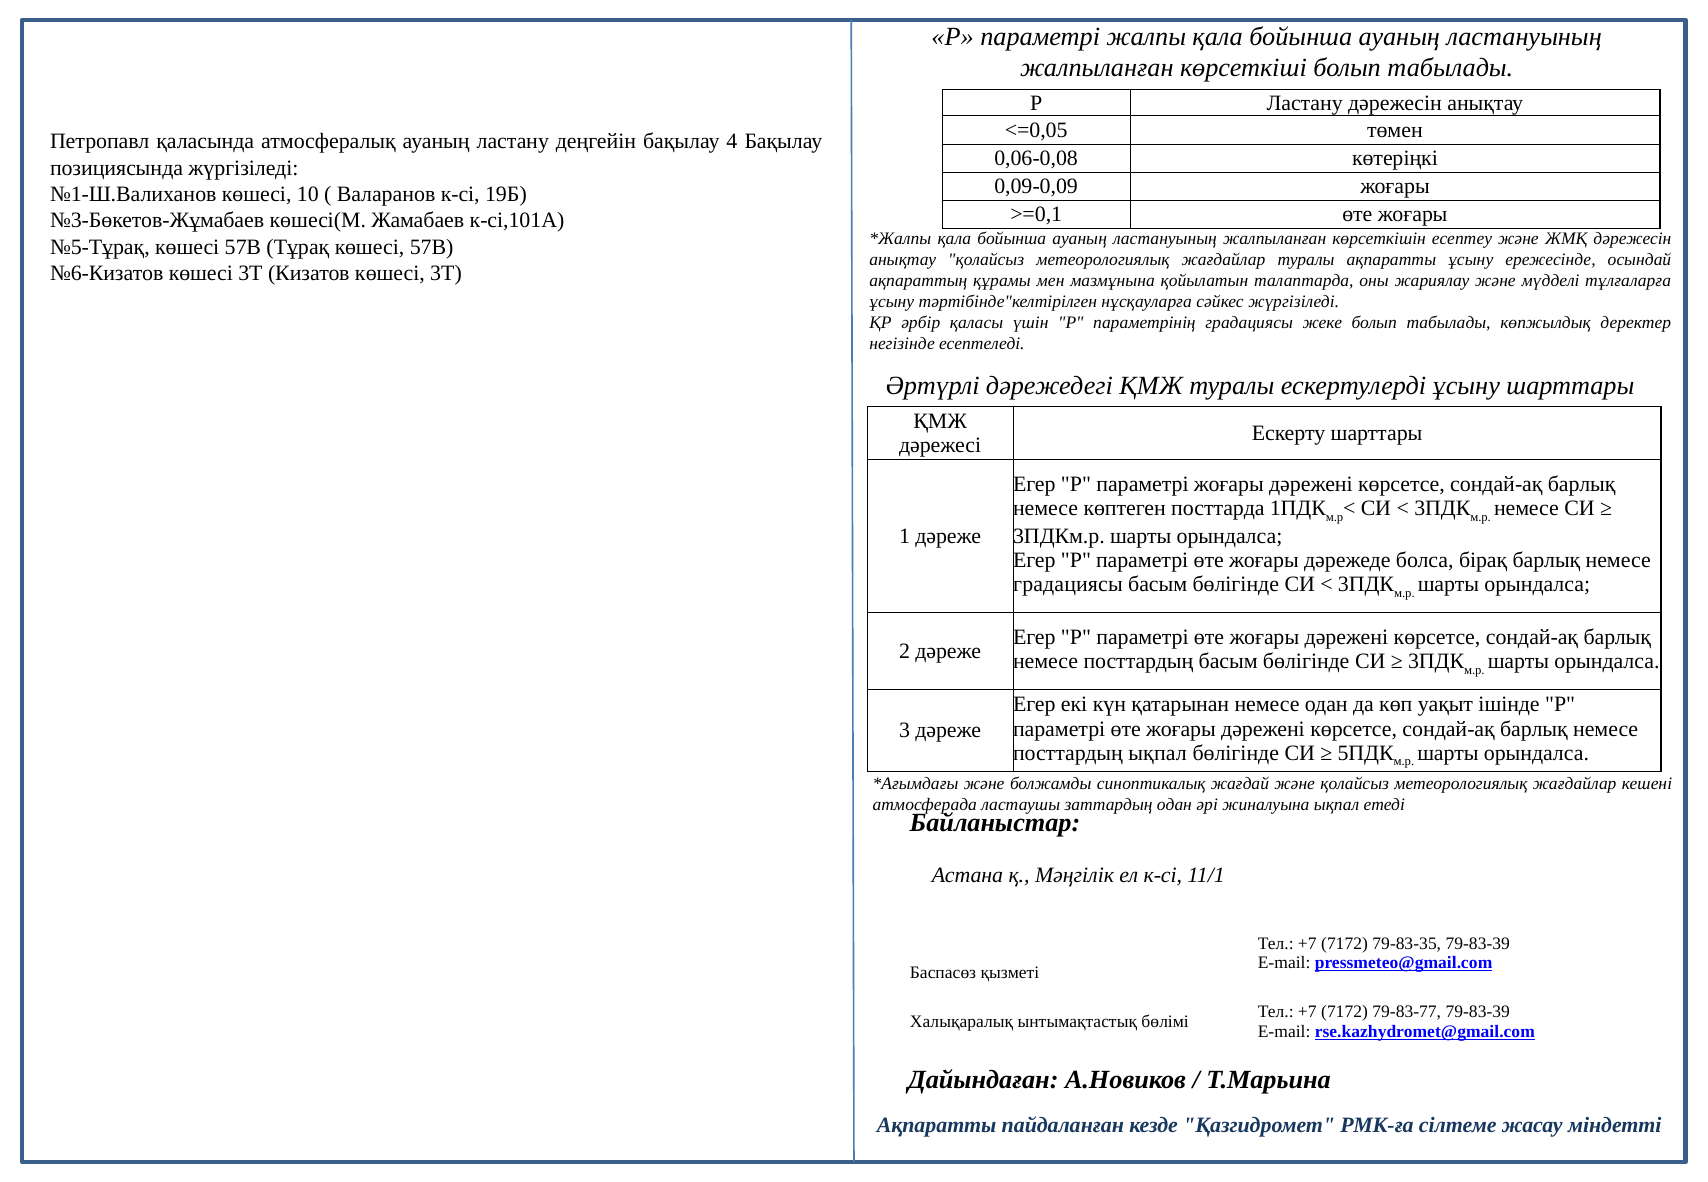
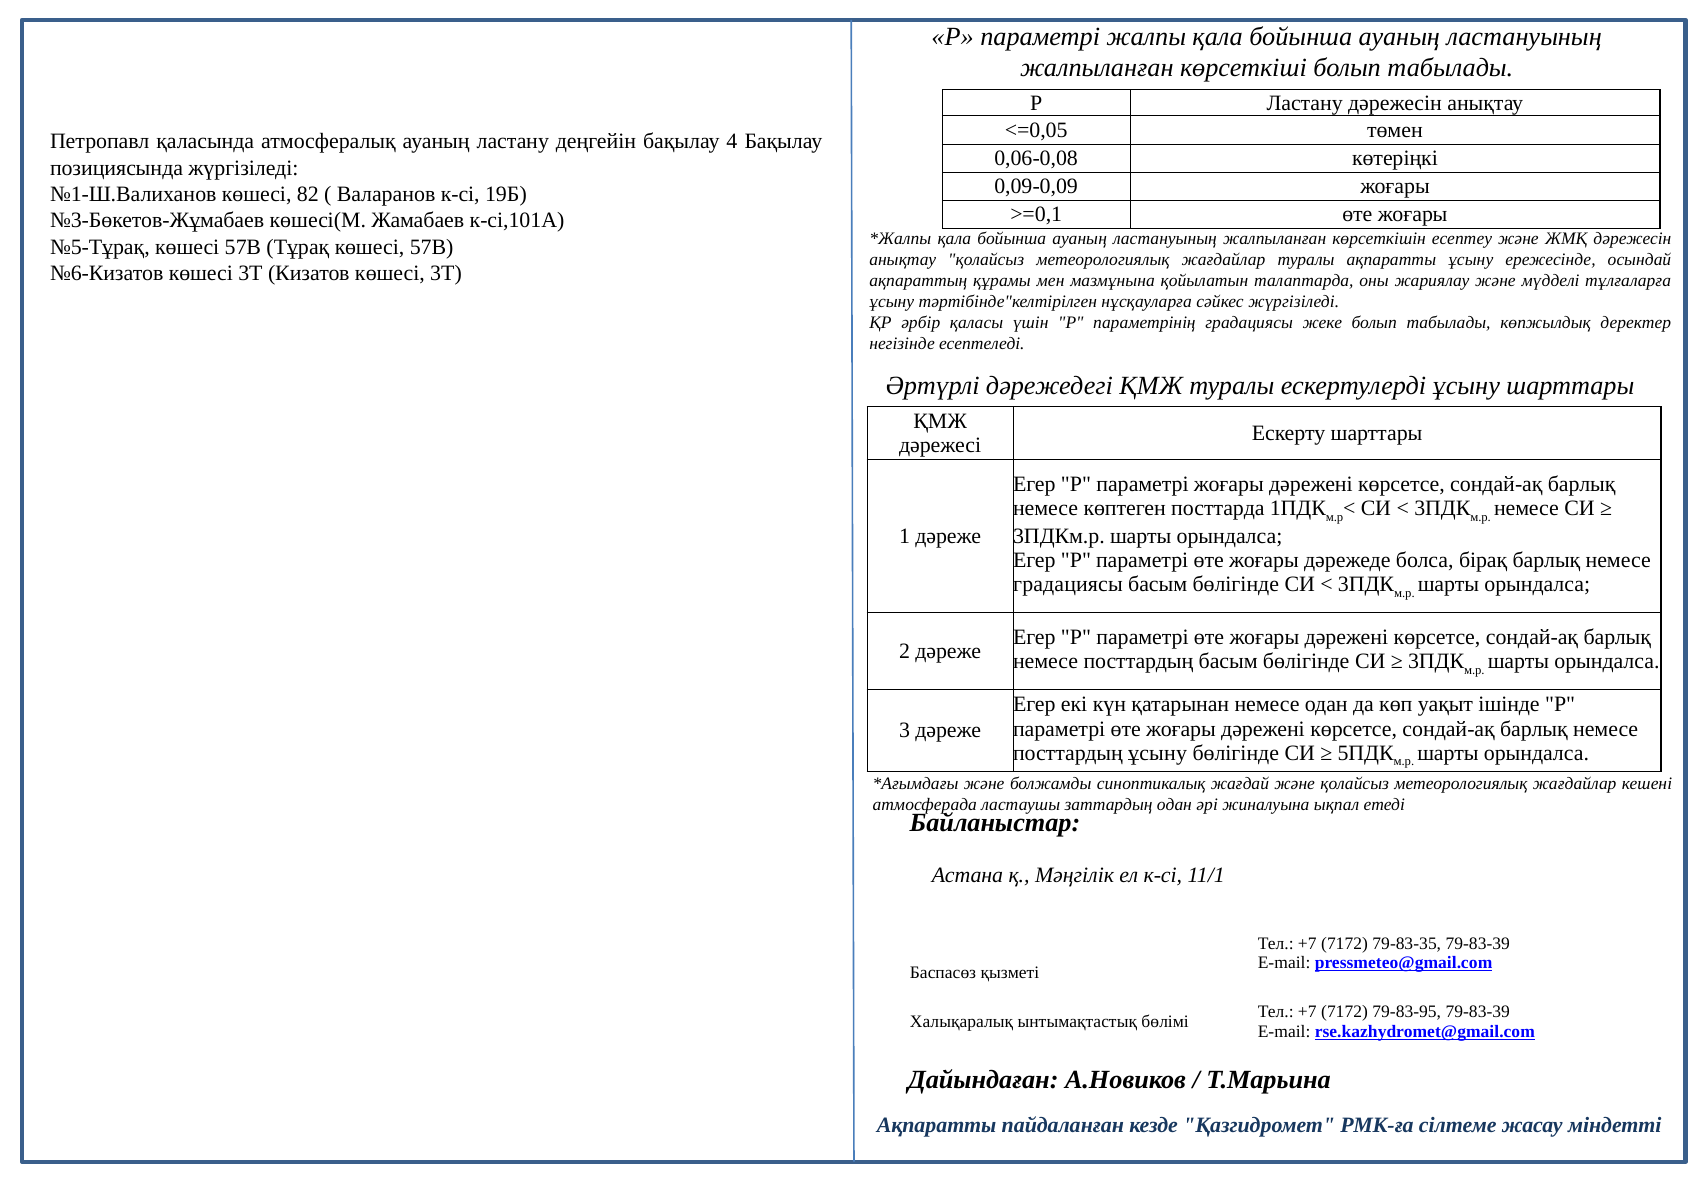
10: 10 -> 82 (308, 194)
посттардың ықпал: ықпал -> ұсыну (1158, 753)
79-83-77: 79-83-77 -> 79-83-95 (1407, 1012)
